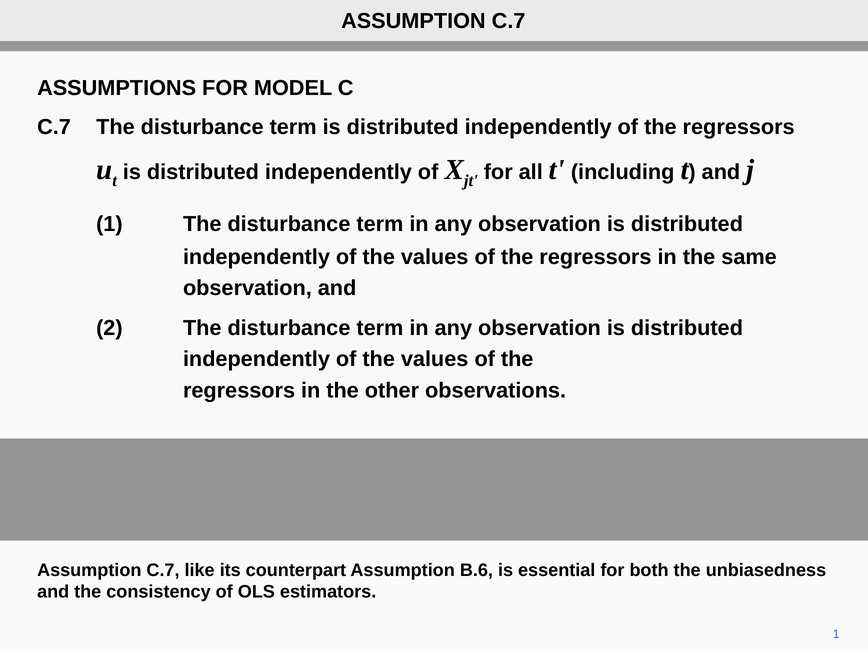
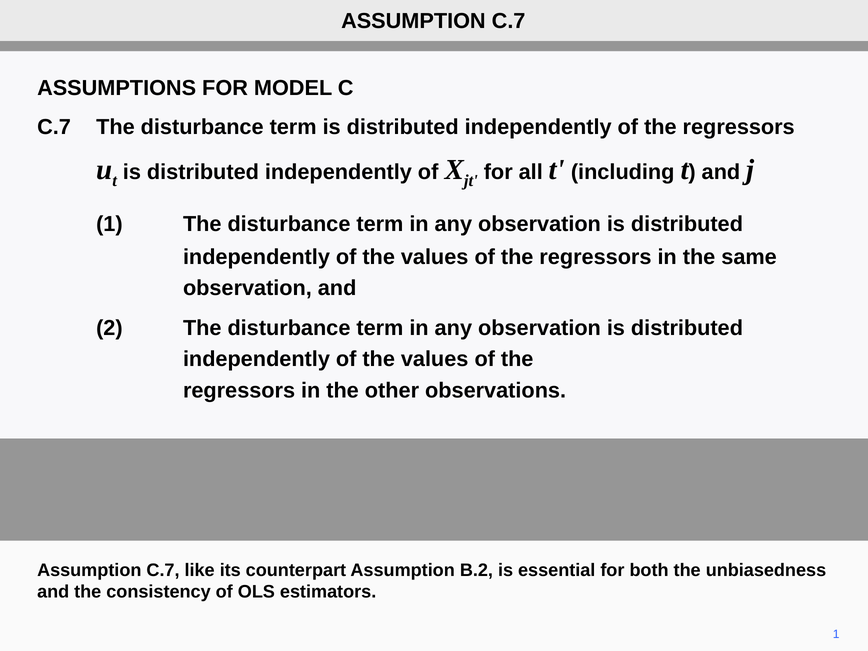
B.6: B.6 -> B.2 (476, 570)
